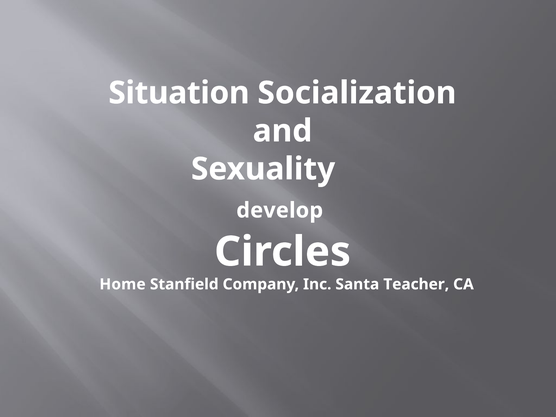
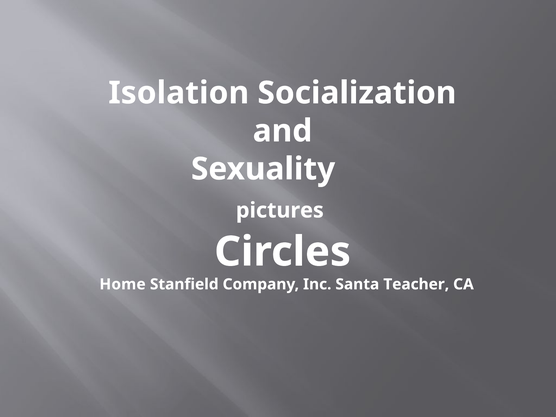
Situation: Situation -> Isolation (179, 93)
develop: develop -> pictures (280, 210)
